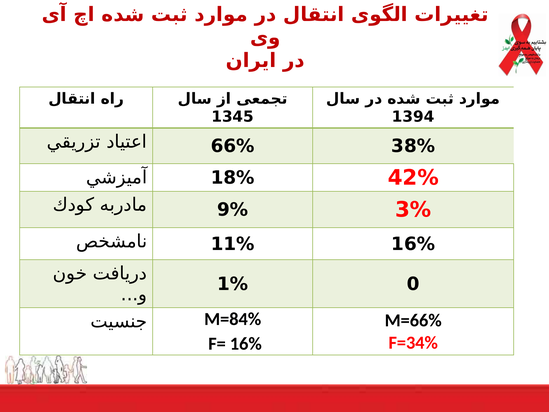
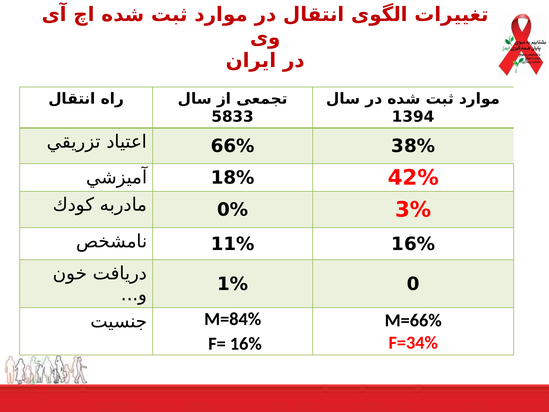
1345: 1345 -> 5833 (233, 117)
9%: 9% -> 0% (233, 210)
